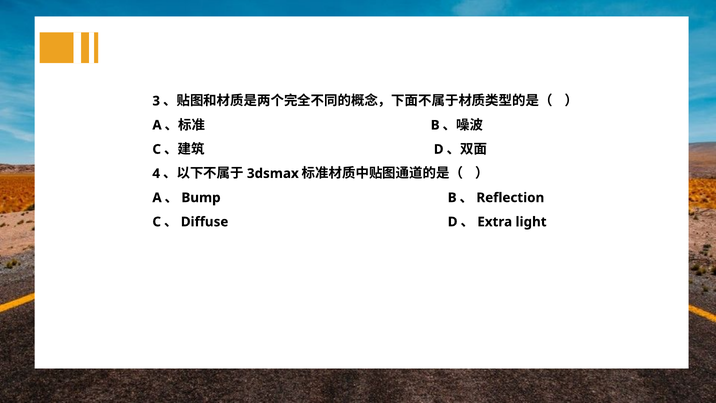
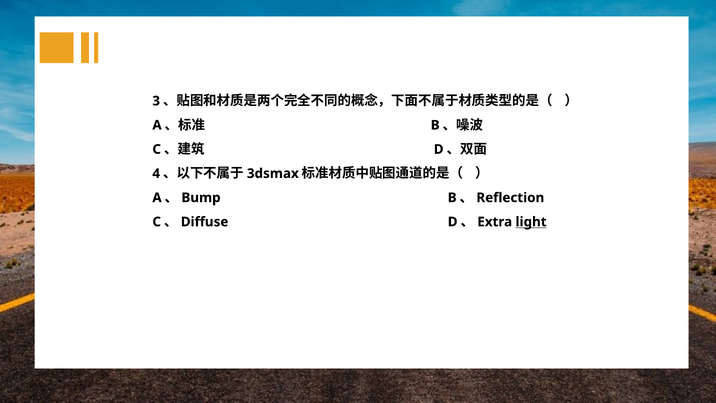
light underline: none -> present (531, 222)
